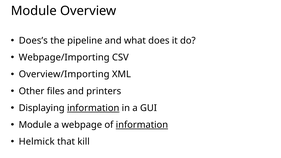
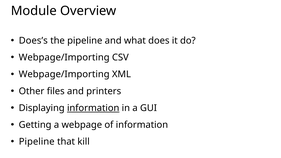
Overview/Importing: Overview/Importing -> Webpage/Importing (64, 74)
Module: Module -> Getting (35, 125)
information underline: present -> none (142, 125)
Helmick: Helmick -> Pipeline (37, 142)
